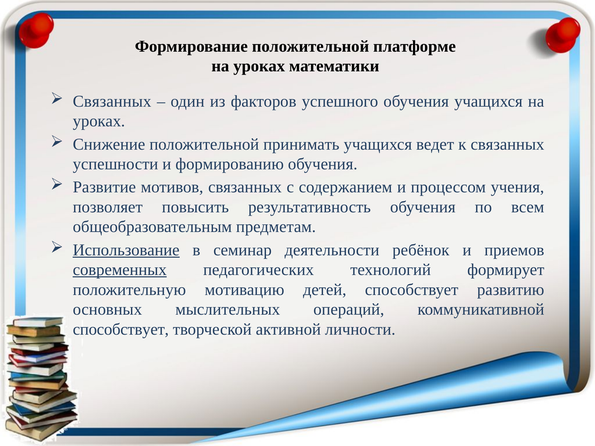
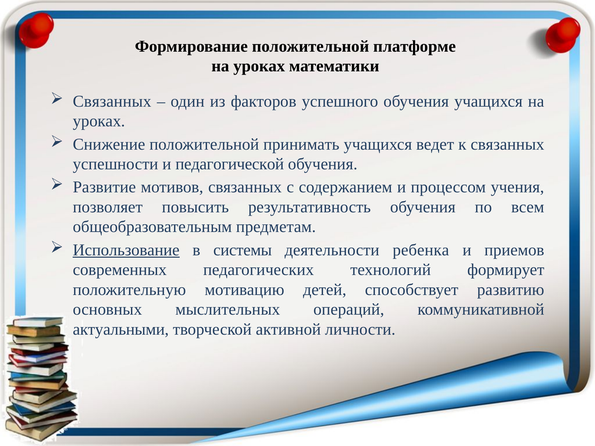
формированию: формированию -> педагогической (230, 164)
семинар: семинар -> системы (243, 250)
ребёнок: ребёнок -> ребенка (421, 250)
современных underline: present -> none (120, 270)
способствует: способствует -> актуальными (121, 329)
